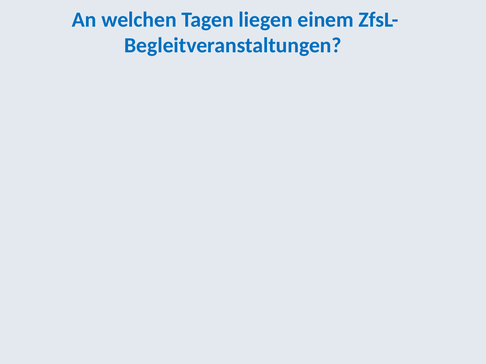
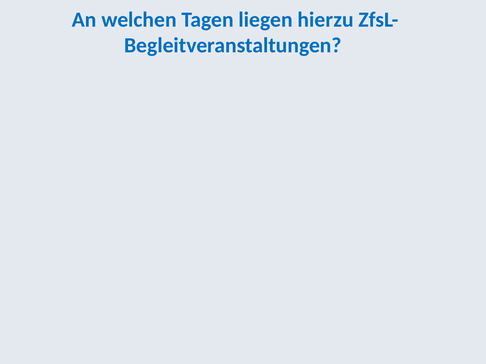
einem: einem -> hierzu (326, 20)
